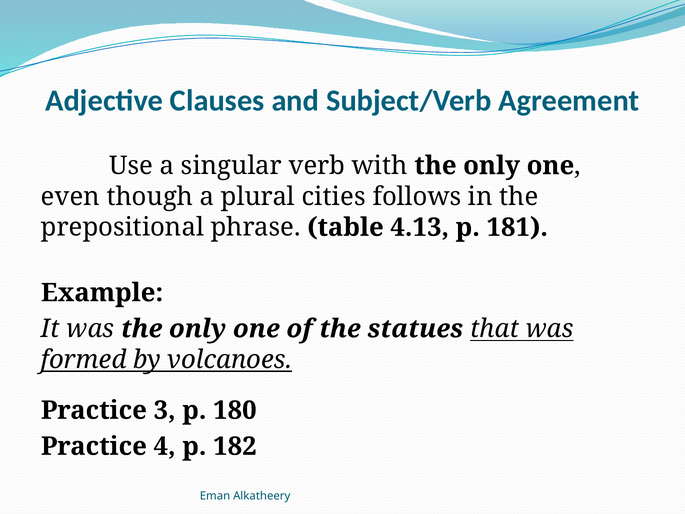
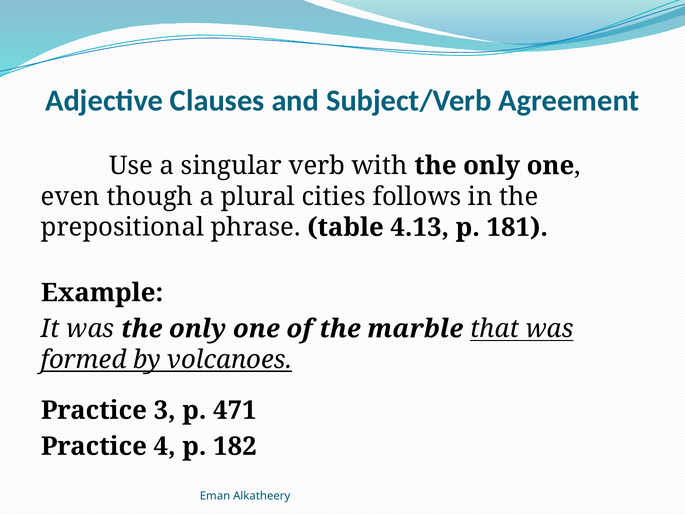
statues: statues -> marble (415, 329)
180: 180 -> 471 (235, 410)
